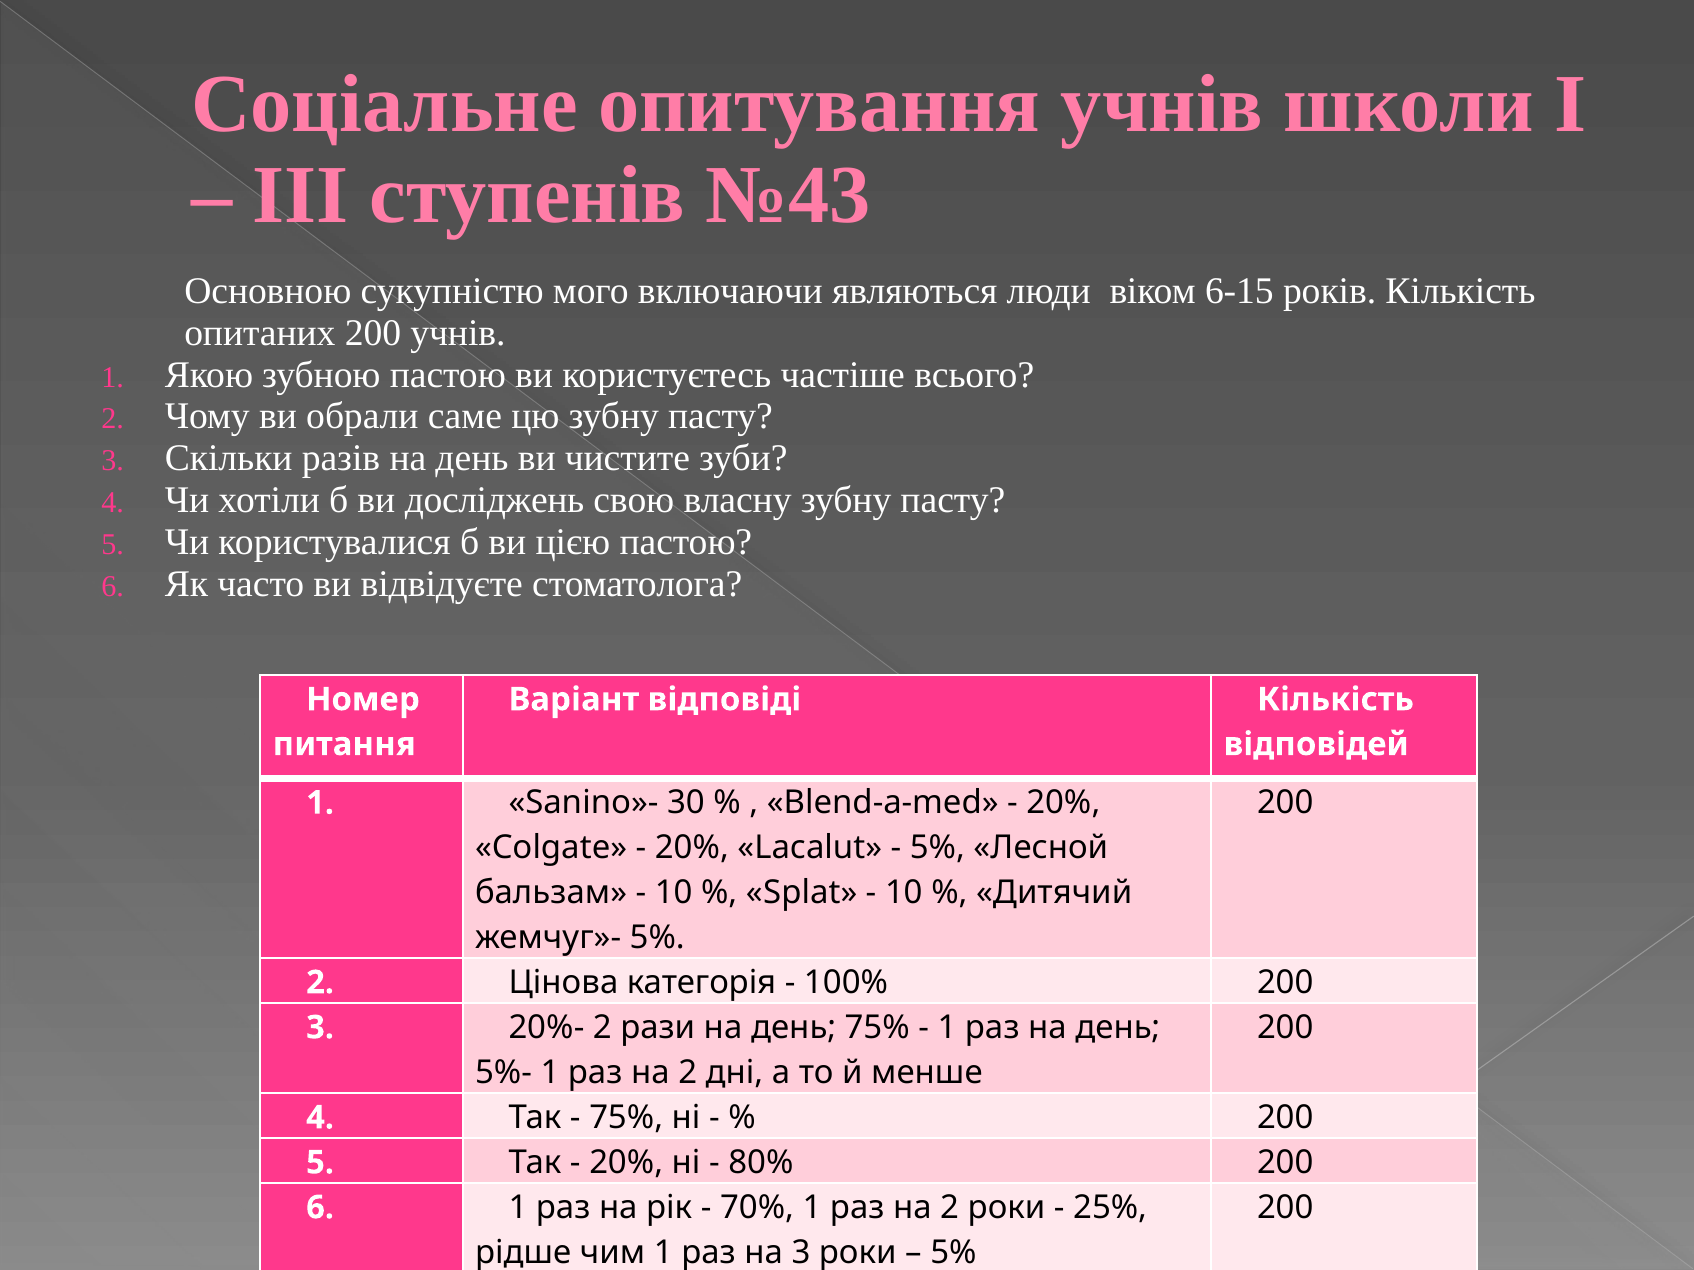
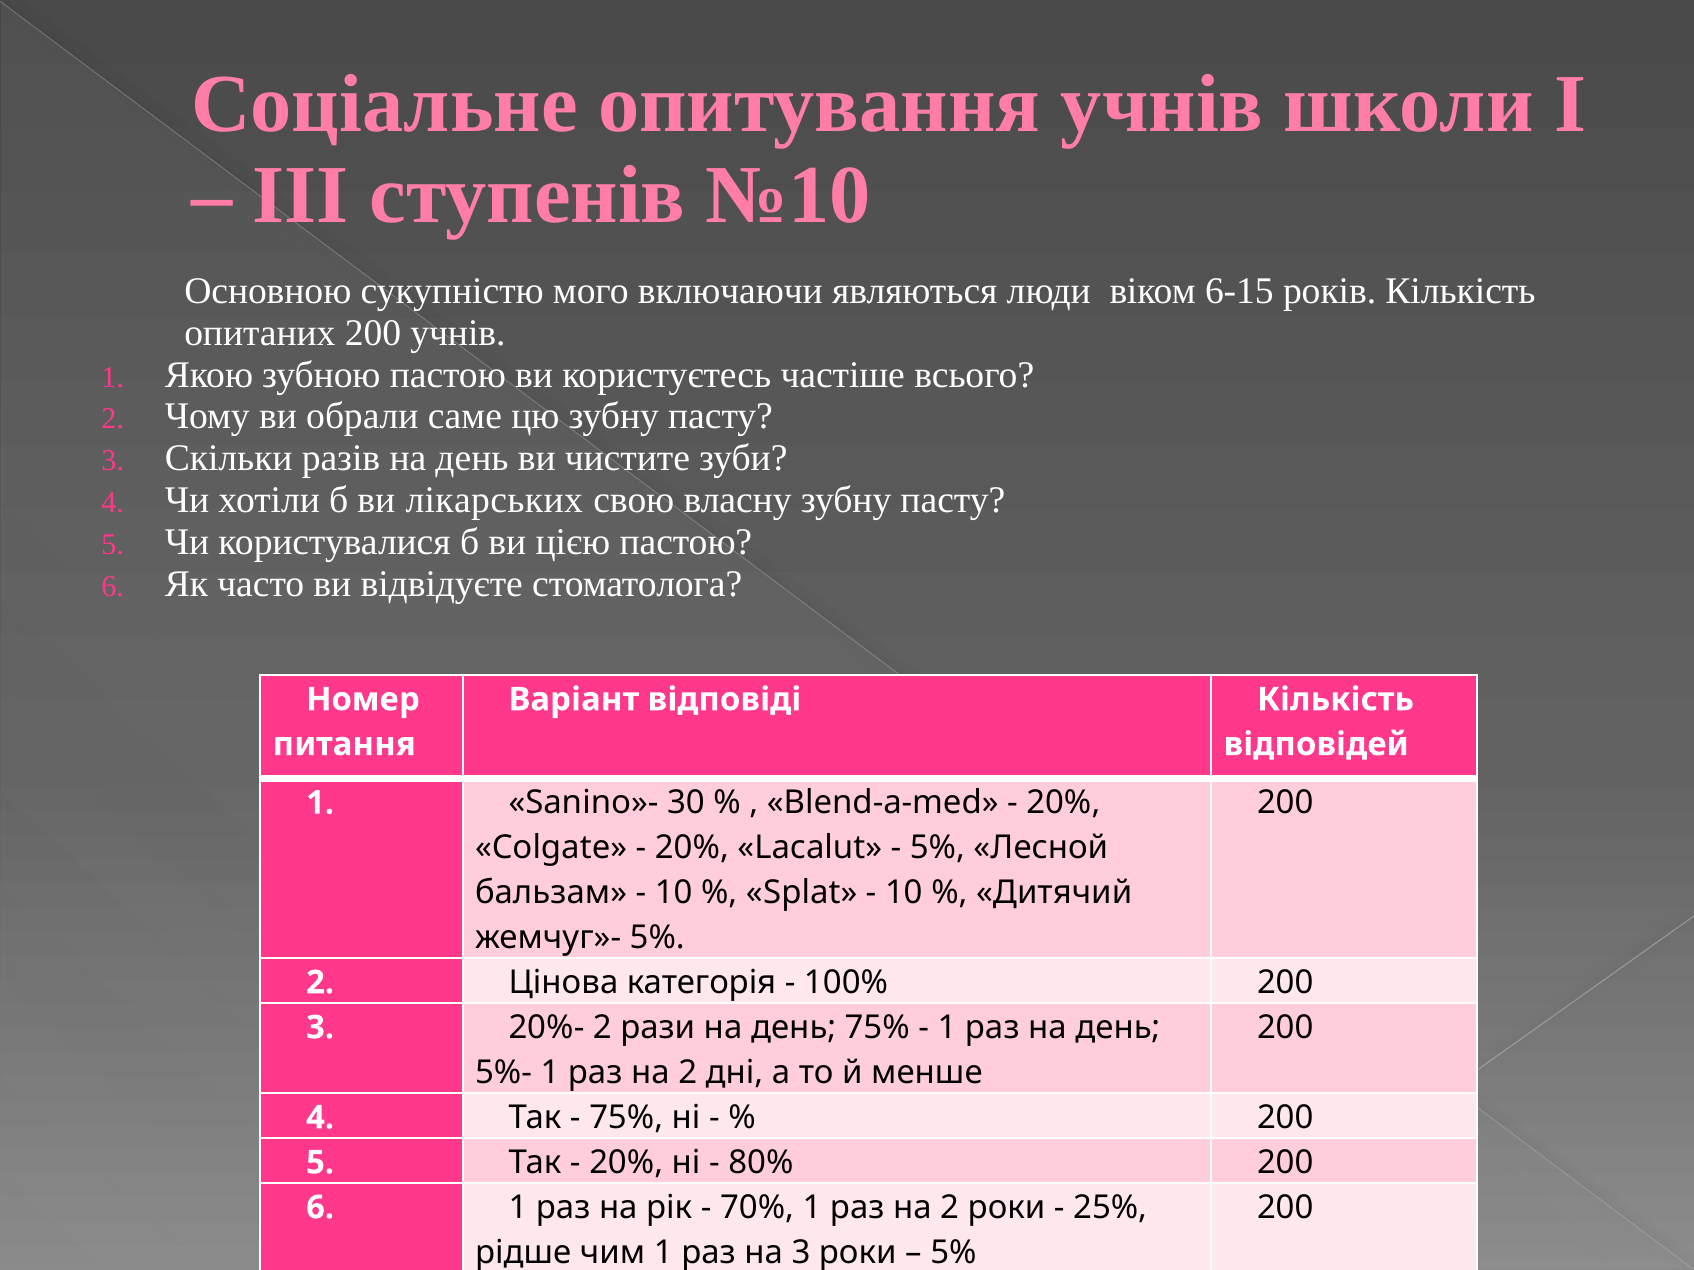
№43: №43 -> №10 (789, 195)
досліджень: досліджень -> лікарських (494, 500)
